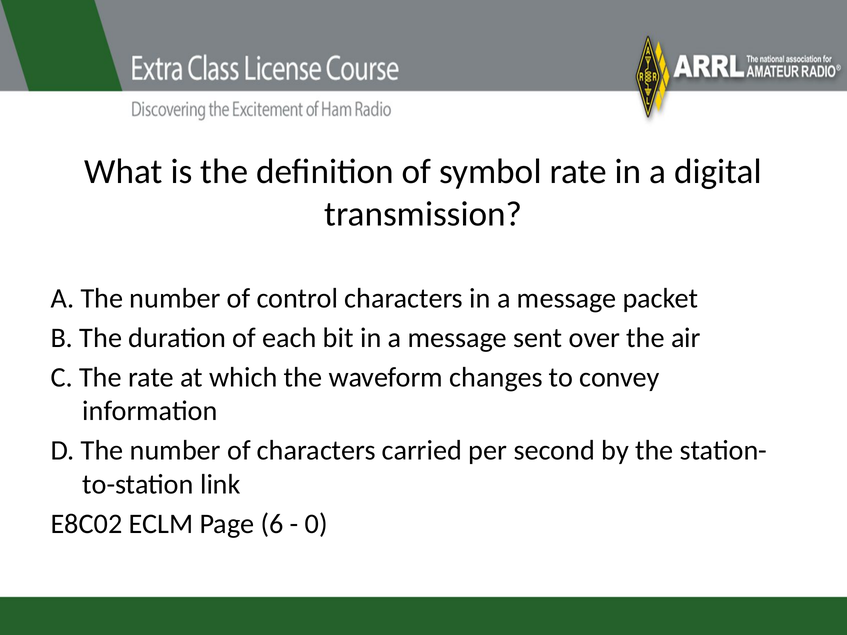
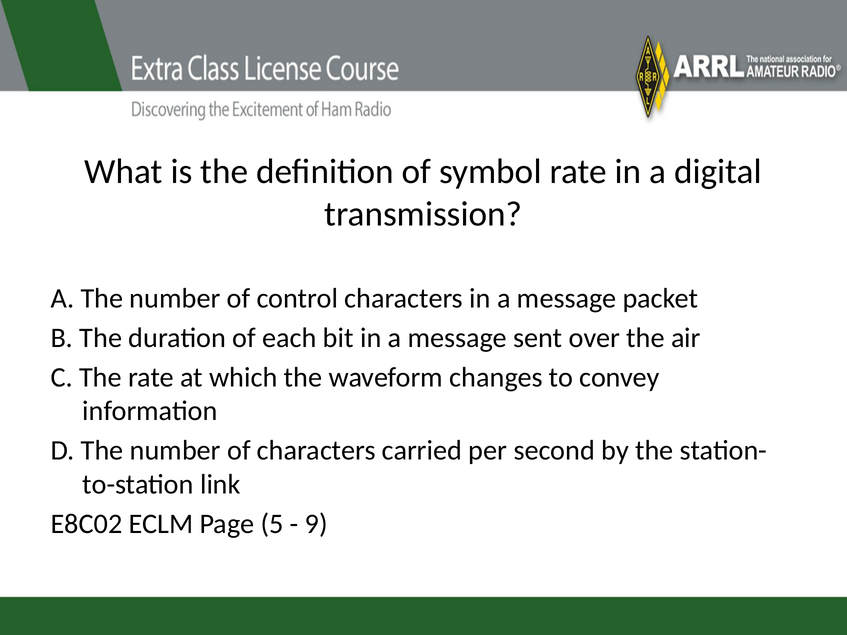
6: 6 -> 5 (272, 524)
0: 0 -> 9 (316, 524)
